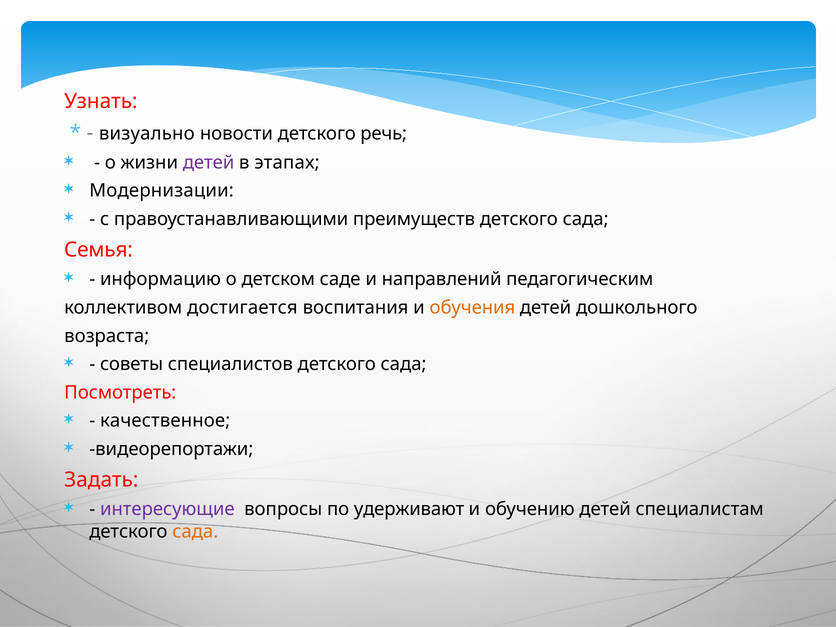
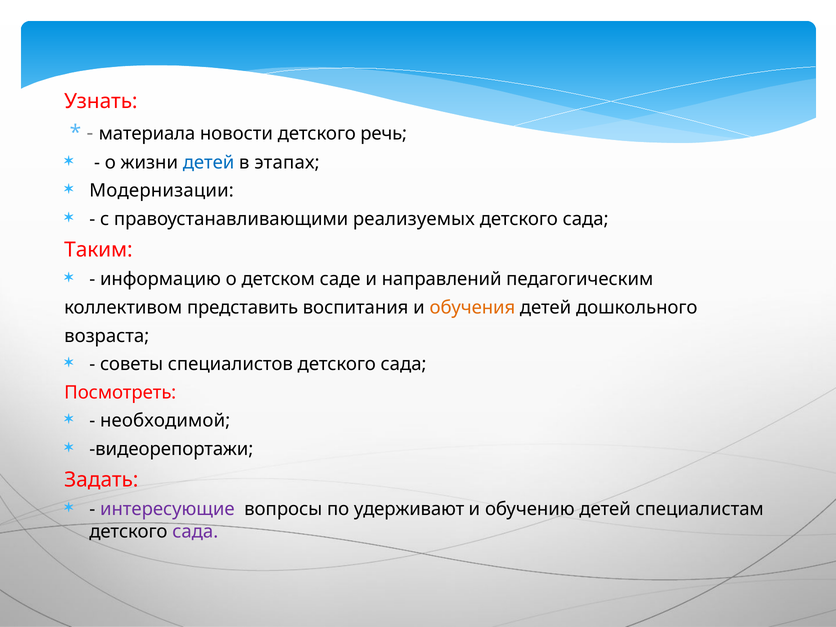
визуально: визуально -> материала (147, 134)
детей colour: purple -> blue (209, 163)
преимуществ: преимуществ -> реализуемых (414, 219)
Семья: Семья -> Таким (98, 250)
достигается: достигается -> представить (243, 308)
качественное: качественное -> необходимой (165, 421)
сада colour: orange -> purple (195, 532)
